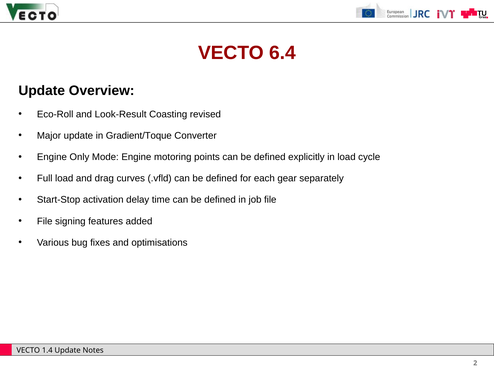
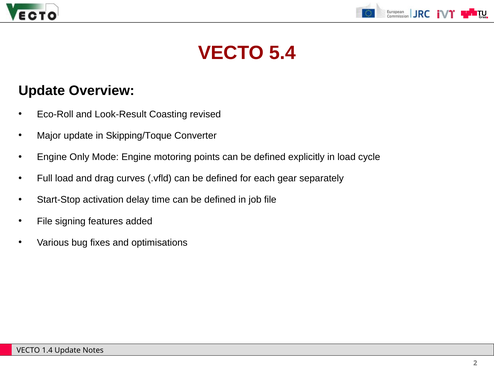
6.4: 6.4 -> 5.4 (282, 53)
Gradient/Toque: Gradient/Toque -> Skipping/Toque (139, 136)
